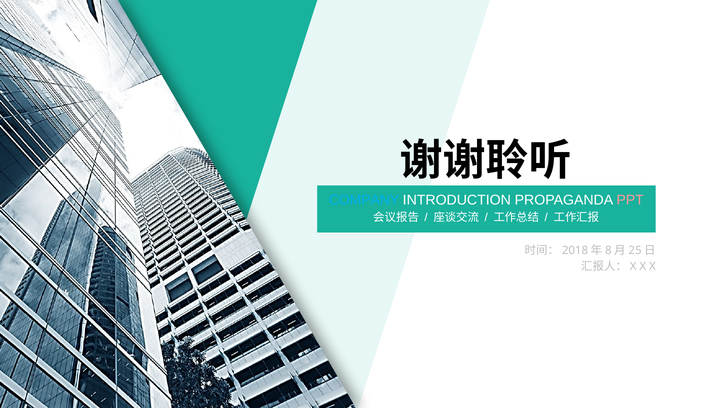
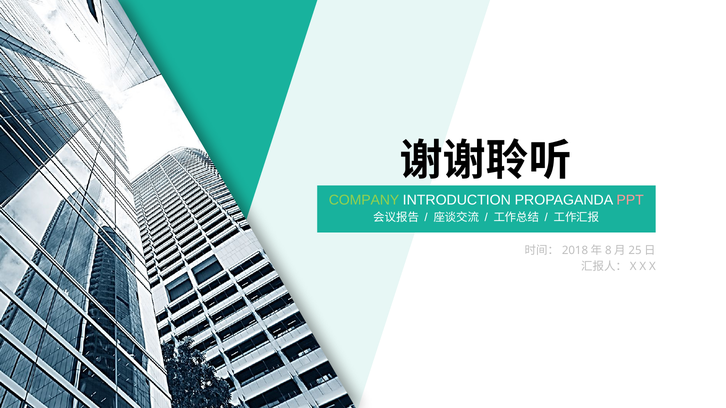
COMPANY colour: light blue -> light green (364, 200)
